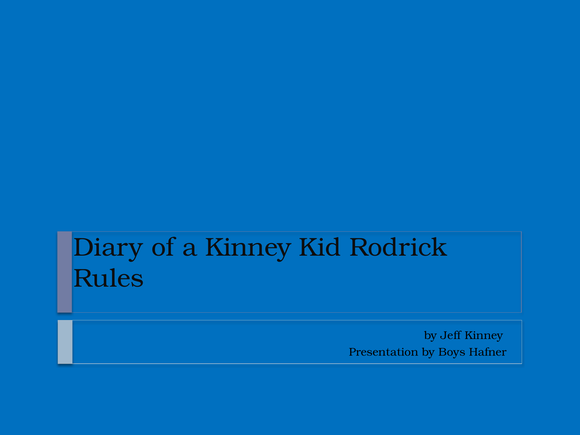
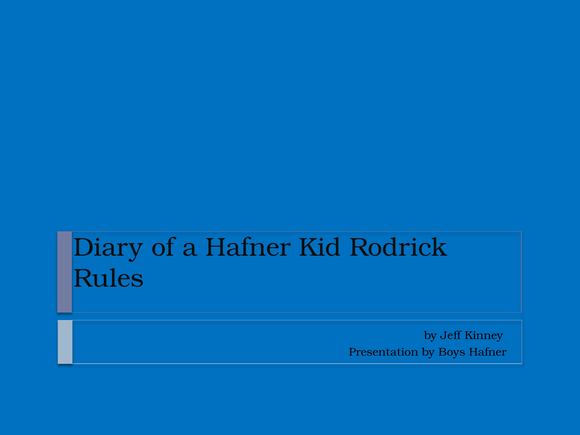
a Kinney: Kinney -> Hafner (248, 247)
